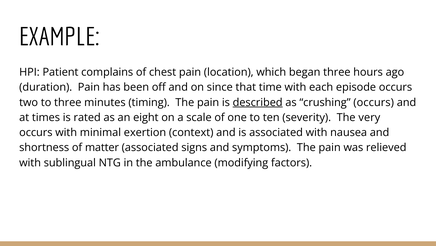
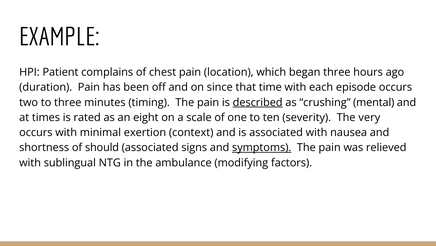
crushing occurs: occurs -> mental (374, 102)
matter: matter -> should (102, 147)
symptoms underline: none -> present (262, 147)
